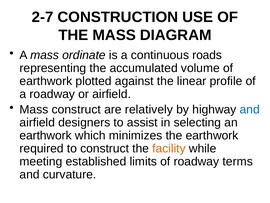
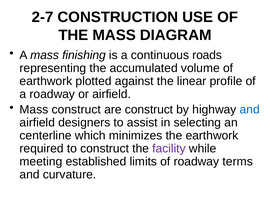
ordinate: ordinate -> finishing (84, 55)
are relatively: relatively -> construct (149, 109)
earthwork: earthwork -> centerline (46, 135)
facility colour: orange -> purple (169, 148)
